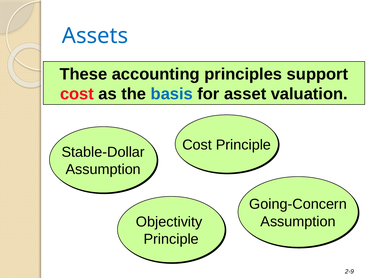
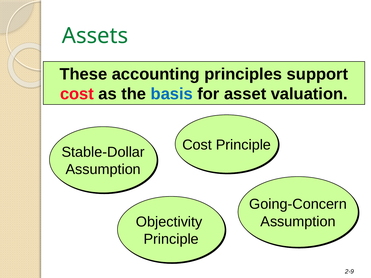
Assets colour: blue -> green (95, 36)
